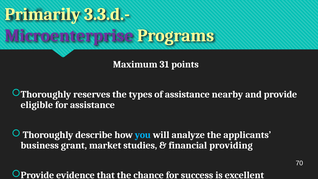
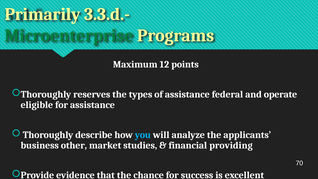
Microenterprise colour: purple -> green (69, 35)
31: 31 -> 12 (164, 64)
nearby: nearby -> federal (227, 94)
and provide: provide -> operate (280, 94)
grant: grant -> other (74, 145)
